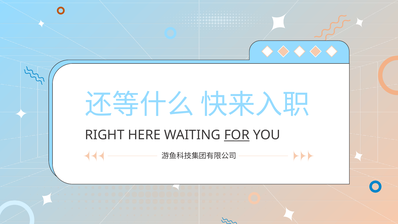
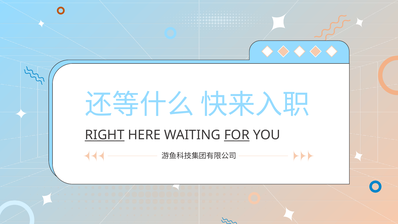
RIGHT underline: none -> present (105, 135)
